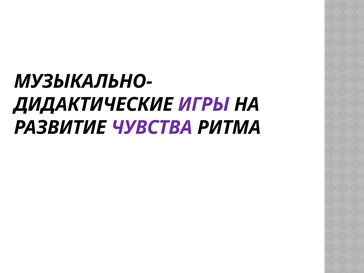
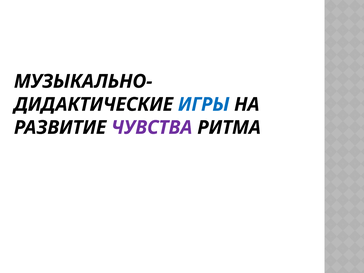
ИГРЫ colour: purple -> blue (204, 104)
